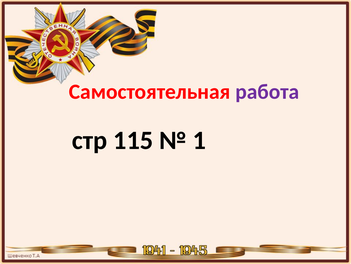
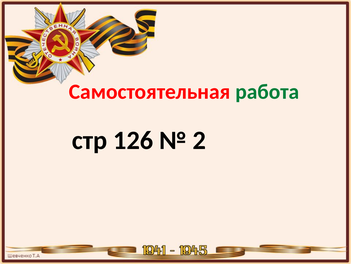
работа colour: purple -> green (267, 91)
115: 115 -> 126 (133, 140)
1: 1 -> 2 (199, 140)
